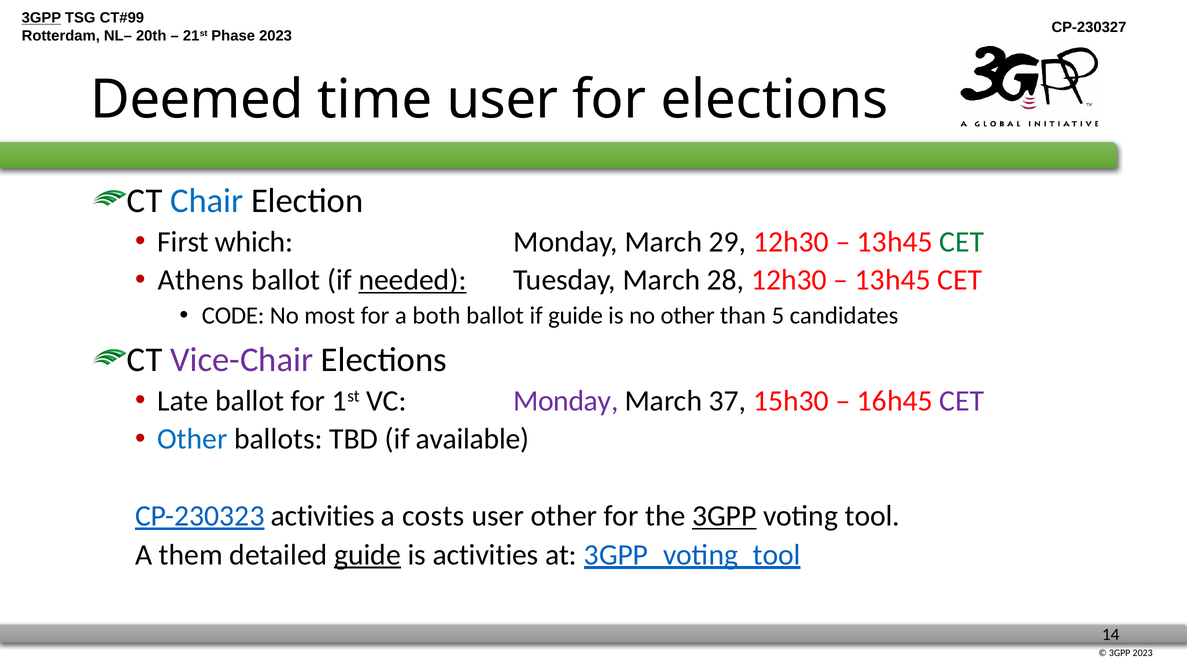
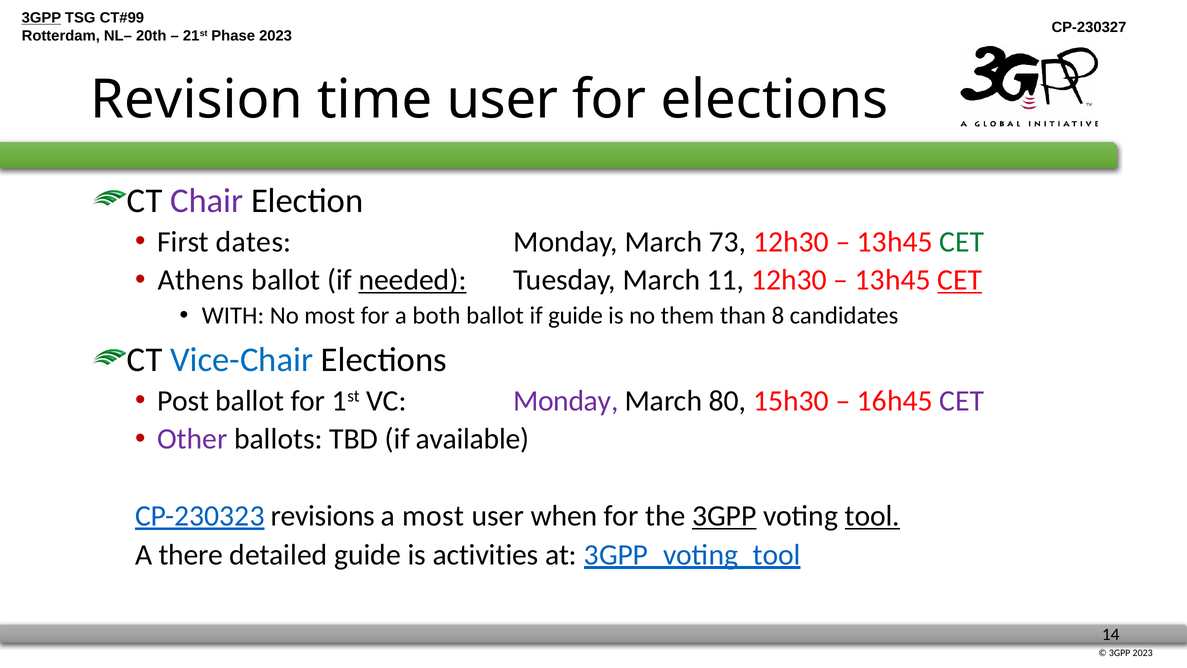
Deemed: Deemed -> Revision (197, 100)
Chair colour: blue -> purple (207, 201)
which: which -> dates (254, 242)
29: 29 -> 73 (728, 242)
28: 28 -> 11 (726, 280)
CET underline: none -> present (960, 280)
CODE: CODE -> WITH (233, 315)
no other: other -> them (687, 315)
5: 5 -> 8 (778, 315)
Vice-Chair colour: purple -> blue (242, 360)
Late: Late -> Post (183, 401)
37: 37 -> 80 (728, 401)
Other colour: blue -> purple (192, 439)
CP-230323 activities: activities -> revisions (323, 516)
a costs: costs -> most (433, 516)
user other: other -> when (564, 516)
tool underline: none -> present (872, 516)
them: them -> there (191, 554)
guide underline: present -> none (367, 554)
